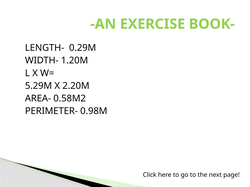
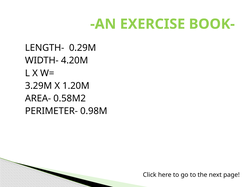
1.20M: 1.20M -> 4.20M (75, 61)
5.29M: 5.29M -> 3.29M (39, 86)
2.20M: 2.20M -> 1.20M (76, 86)
